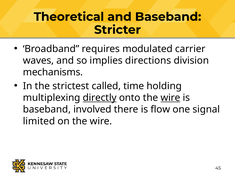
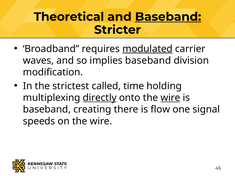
Baseband underline: none -> present (168, 17)
modulated underline: none -> present (147, 49)
implies directions: directions -> baseband (148, 61)
mechanisms: mechanisms -> modification (53, 72)
involved: involved -> creating (92, 110)
limited: limited -> speeds (39, 121)
